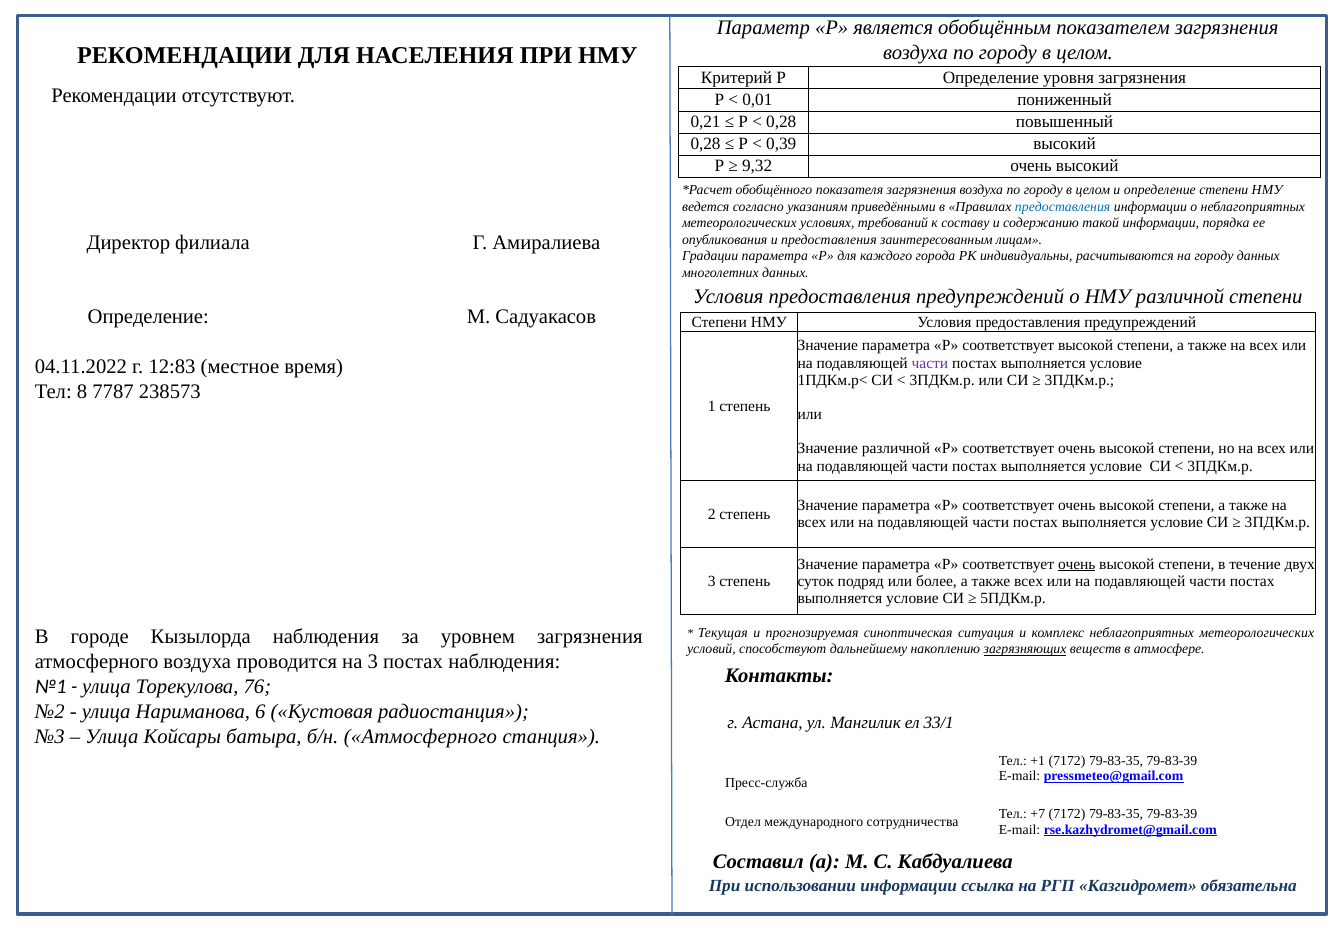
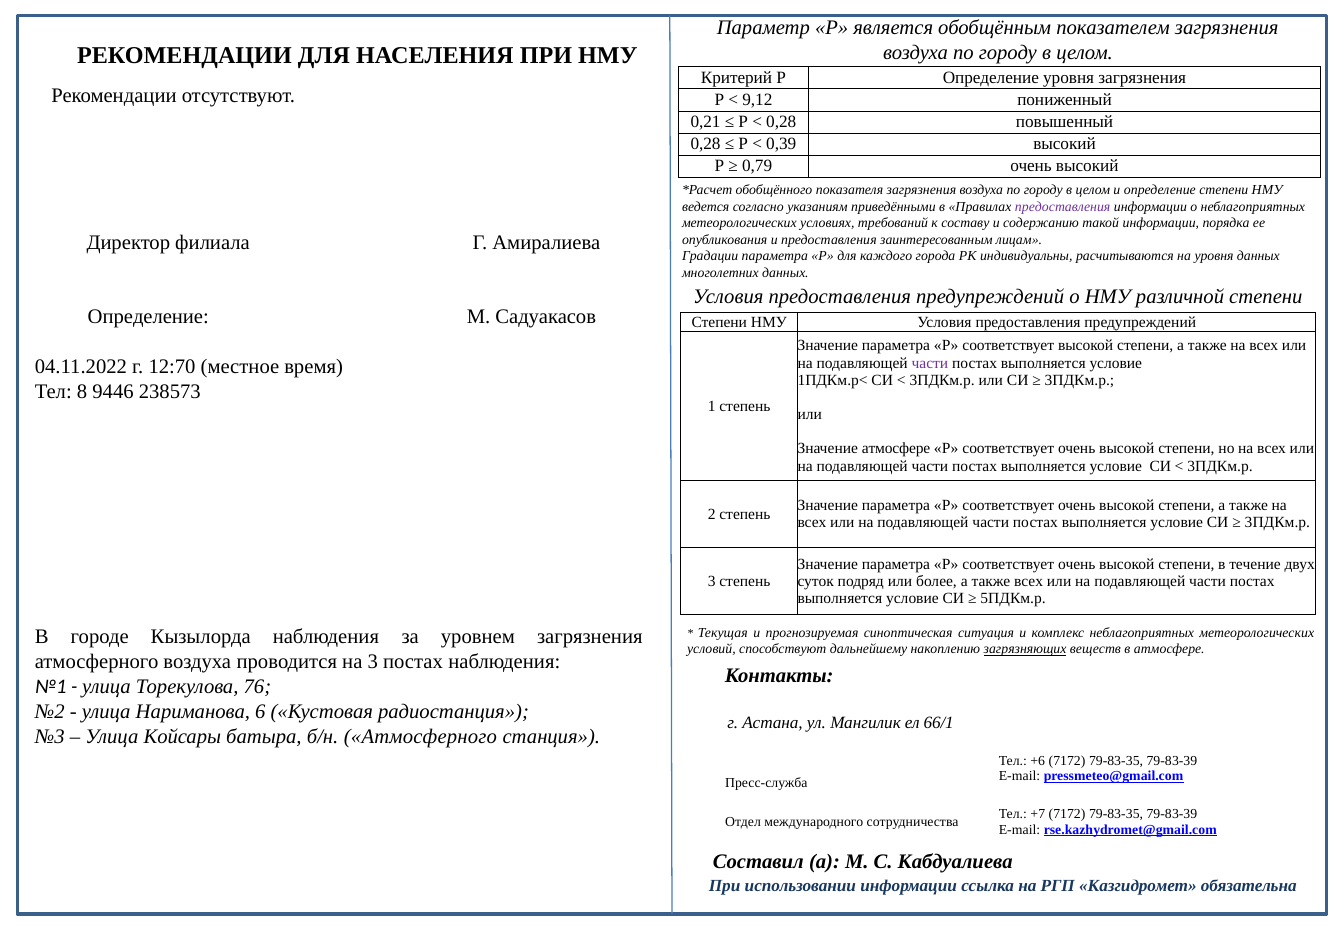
0,01: 0,01 -> 9,12 (757, 100)
9,32: 9,32 -> 0,79 (757, 166)
предоставления colour: blue -> purple (1063, 207)
на городу: городу -> уровня (1214, 257)
12:83: 12:83 -> 12:70 (172, 367)
7787: 7787 -> 9446 (113, 392)
Значение различной: различной -> атмосфере (896, 449)
очень underline: present -> none (1077, 564)
33/1: 33/1 -> 66/1 (939, 723)
+1: +1 -> +6 (1038, 761)
